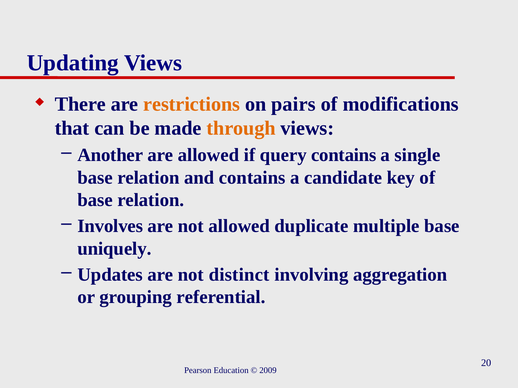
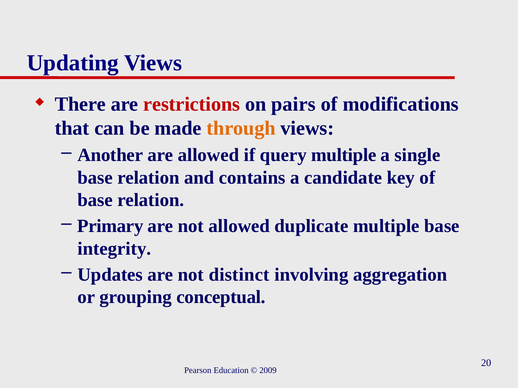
restrictions colour: orange -> red (192, 104)
query contains: contains -> multiple (344, 155)
Involves: Involves -> Primary (110, 226)
uniquely: uniquely -> integrity (114, 249)
referential: referential -> conceptual (221, 297)
